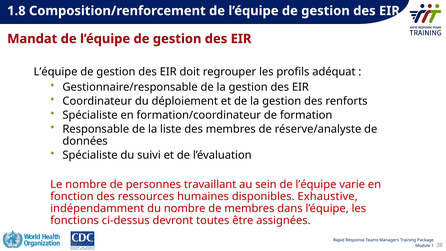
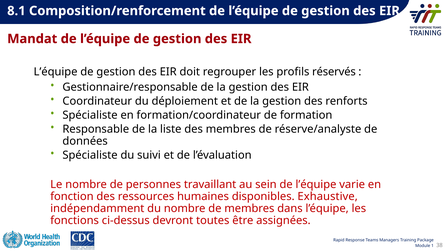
1.8: 1.8 -> 8.1 (16, 11)
adéquat: adéquat -> réservés (334, 72)
